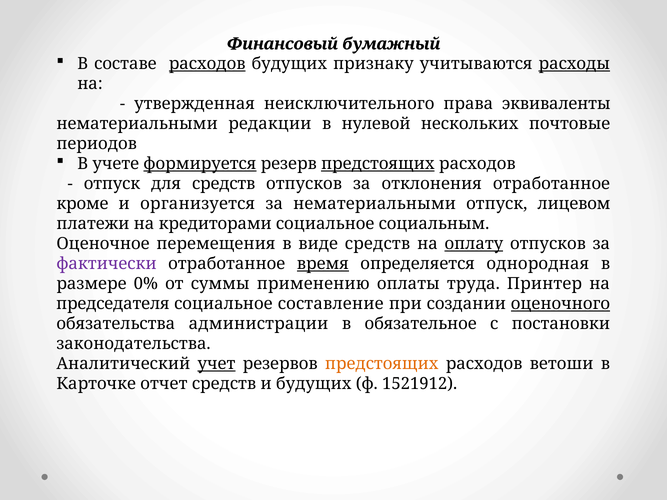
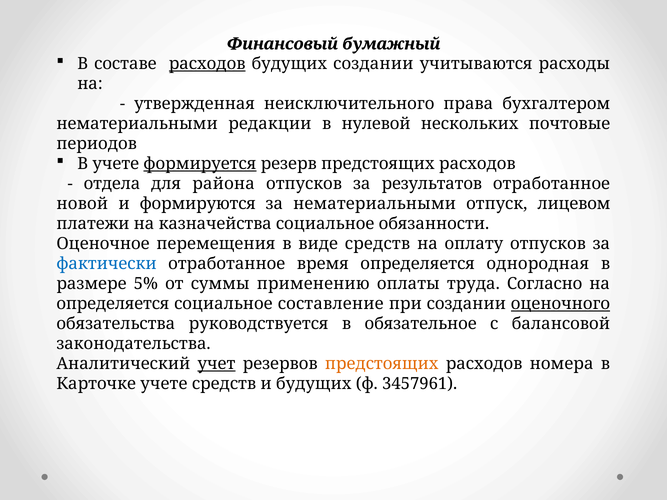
будущих признаку: признаку -> создании (373, 64)
расходы underline: present -> none (574, 64)
эквиваленты: эквиваленты -> бухгалтером (556, 104)
предстоящих underline: present -> none (378, 164)
отпуск: отпуск -> отдела (112, 184)
для средств: средств -> района (224, 184)
отклонения: отклонения -> результатов (432, 184)
кроме: кроме -> новой (82, 204)
организуется: организуется -> формируются (198, 204)
кредиторами: кредиторами -> казначейства (215, 224)
социальным: социальным -> обязанности (434, 224)
оплату underline: present -> none (474, 244)
фактически colour: purple -> blue (107, 264)
время underline: present -> none (323, 264)
0%: 0% -> 5% (146, 284)
Принтер: Принтер -> Согласно (545, 284)
председателя: председателя -> определяется (113, 304)
администрации: администрации -> руководствуется (259, 324)
постановки: постановки -> балансовой (561, 324)
ветоши: ветоши -> номера (562, 364)
Карточке отчет: отчет -> учете (164, 384)
1521912: 1521912 -> 3457961 (420, 384)
